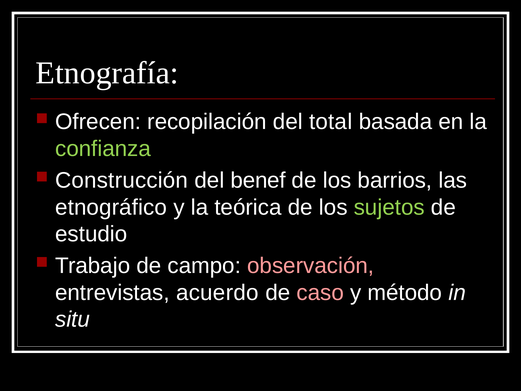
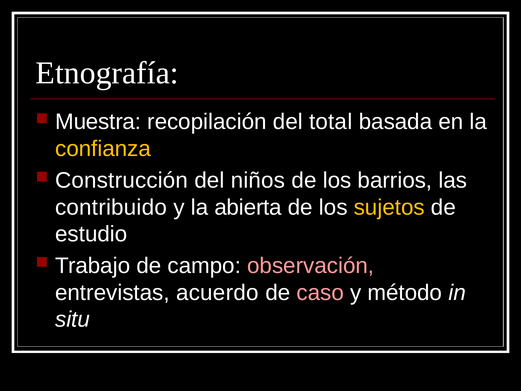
Ofrecen: Ofrecen -> Muestra (98, 122)
confianza colour: light green -> yellow (103, 149)
benef: benef -> niños (258, 180)
etnográfico: etnográfico -> contribuido (111, 207)
teórica: teórica -> abierta (248, 207)
sujetos colour: light green -> yellow (389, 207)
